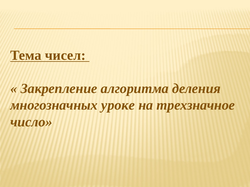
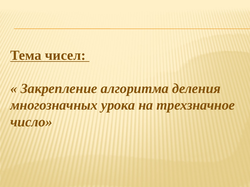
уроке: уроке -> урока (118, 106)
